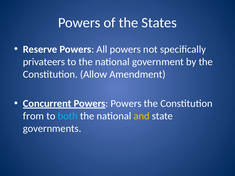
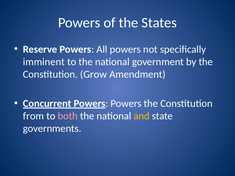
privateers: privateers -> imminent (44, 62)
Allow: Allow -> Grow (93, 74)
both colour: light blue -> pink (68, 116)
